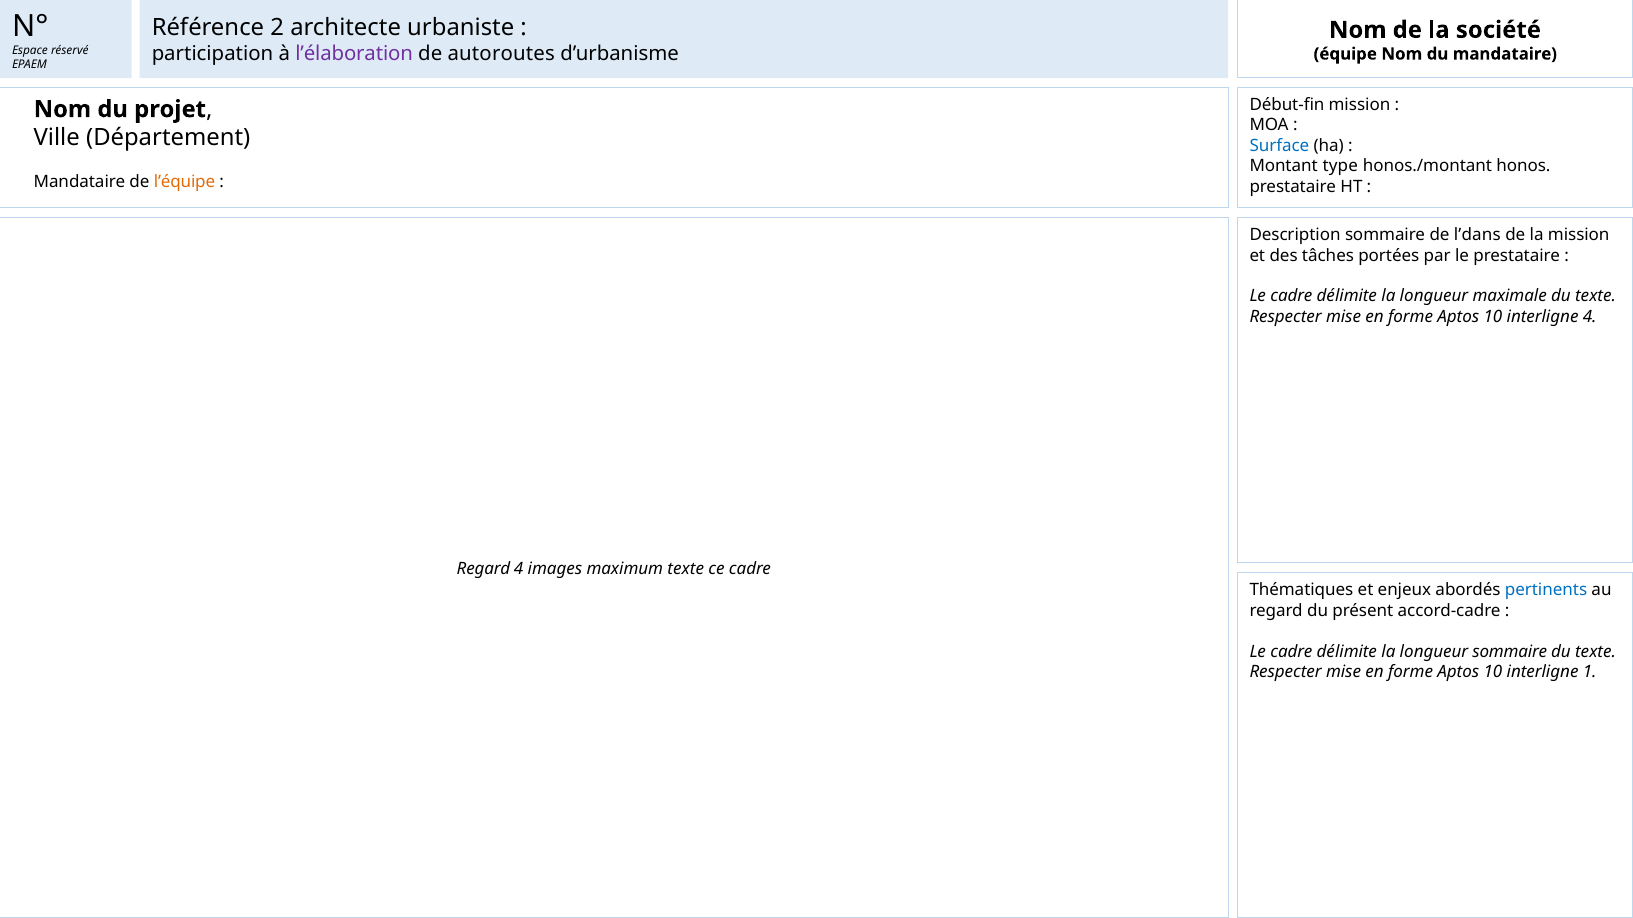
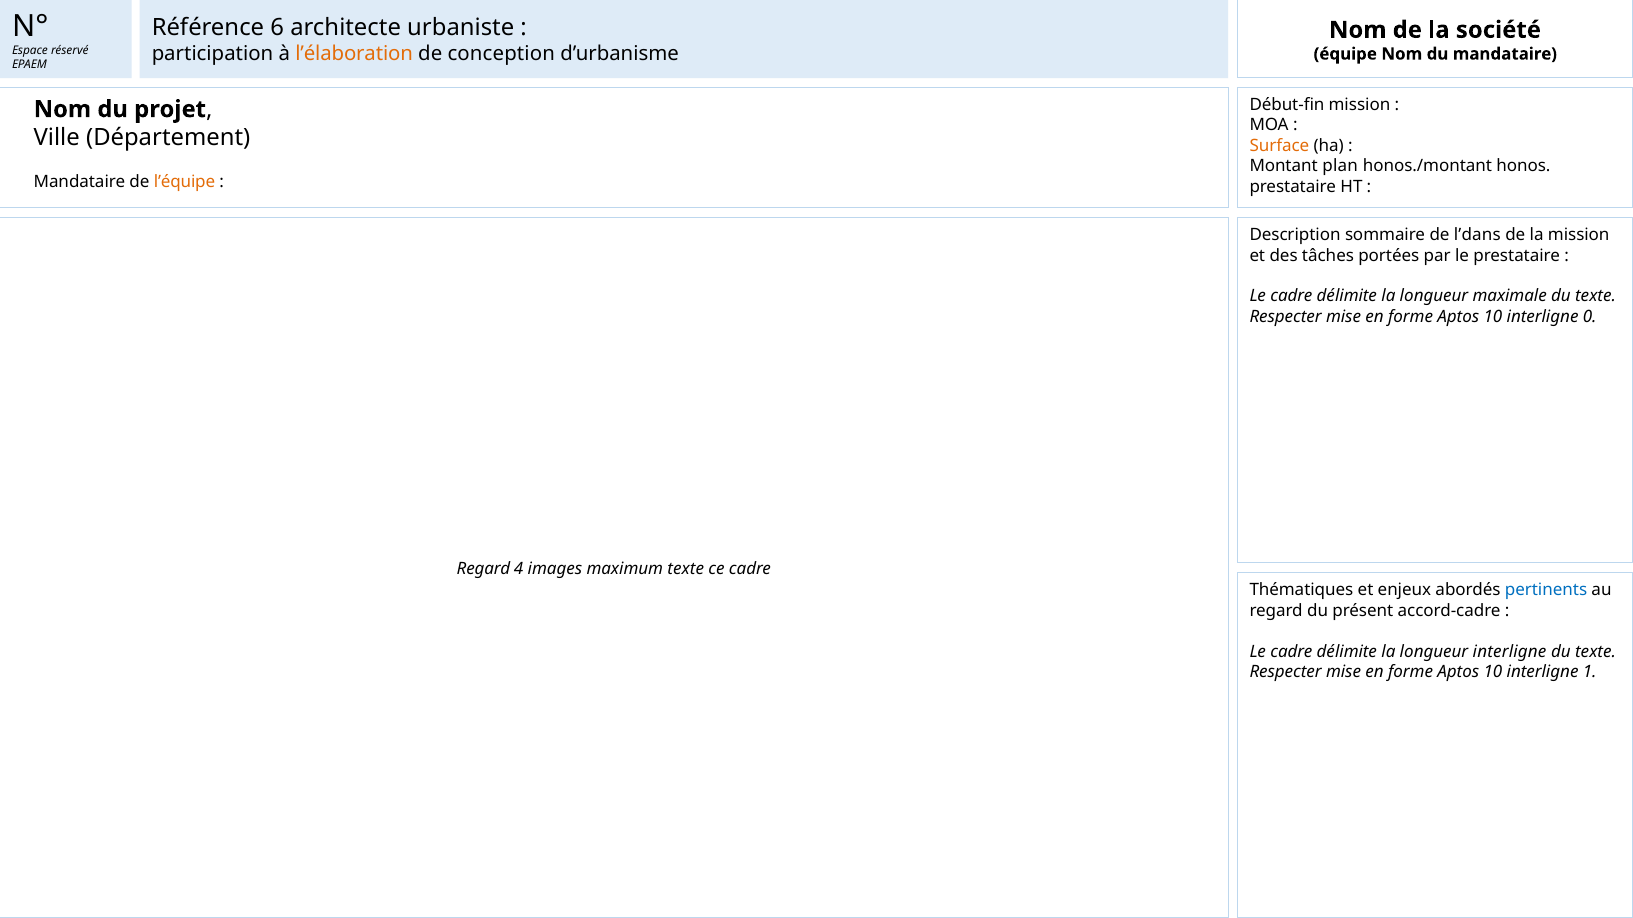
2: 2 -> 6 (277, 28)
l’élaboration colour: purple -> orange (354, 54)
autoroutes: autoroutes -> conception (501, 54)
Surface colour: blue -> orange (1279, 146)
type: type -> plan (1340, 166)
interligne 4: 4 -> 0 (1590, 317)
longueur sommaire: sommaire -> interligne (1510, 652)
